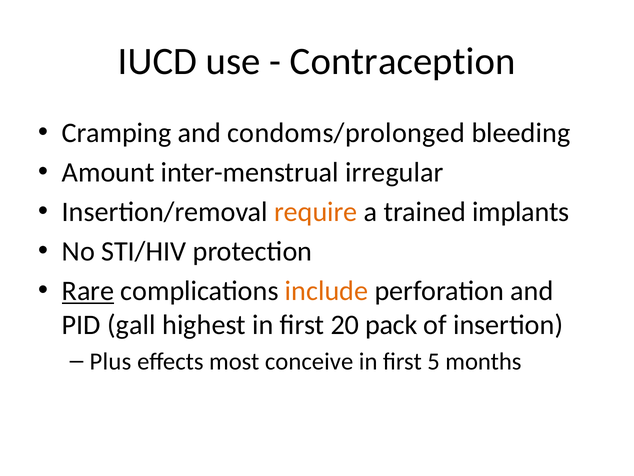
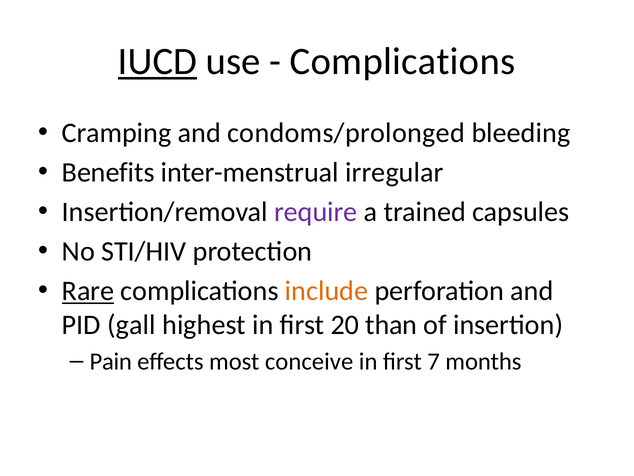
IUCD underline: none -> present (157, 61)
Contraception: Contraception -> Complications (403, 61)
Amount: Amount -> Benefits (108, 172)
require colour: orange -> purple (316, 212)
implants: implants -> capsules (521, 212)
pack: pack -> than (391, 325)
Plus: Plus -> Pain (111, 361)
5: 5 -> 7 (434, 361)
